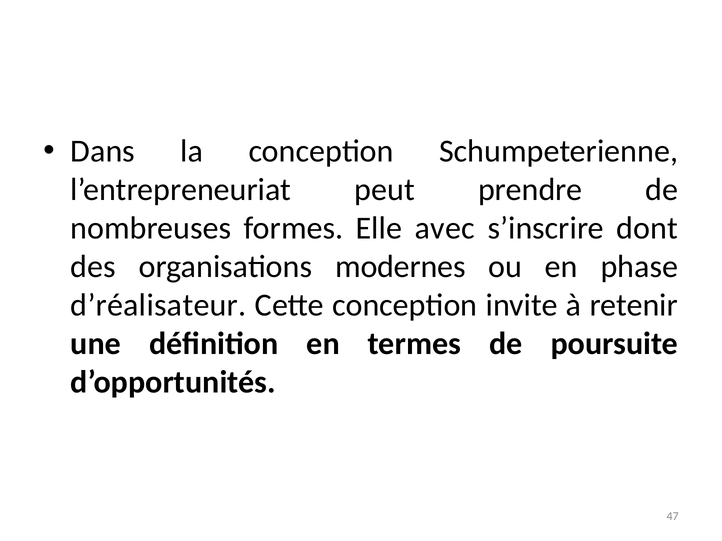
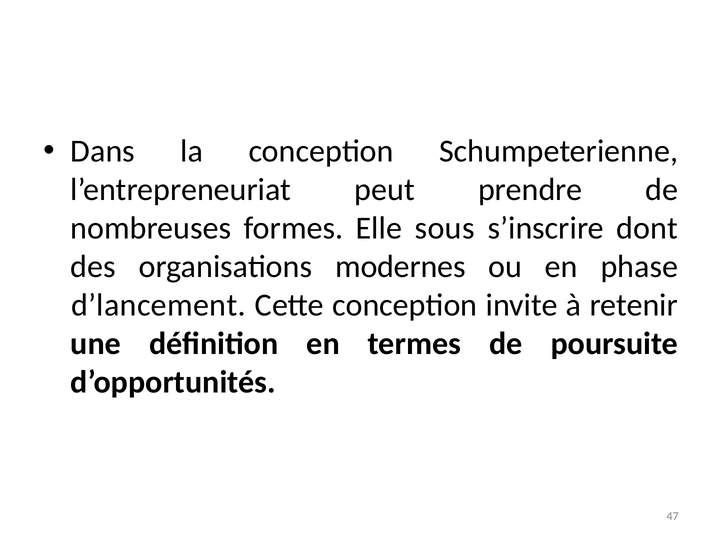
avec: avec -> sous (445, 228)
d’réalisateur: d’réalisateur -> d’lancement (158, 306)
